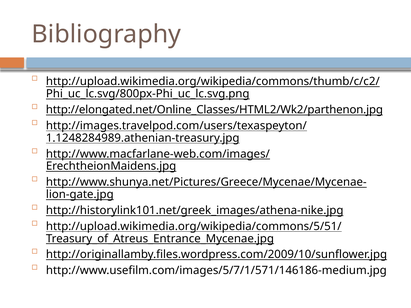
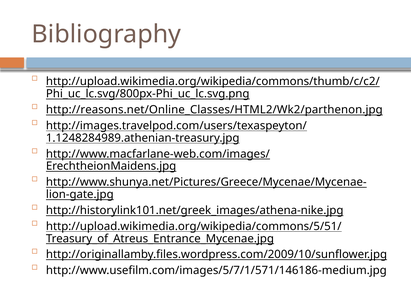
http://elongated.net/Online_Classes/HTML2/Wk2/parthenon.jpg: http://elongated.net/Online_Classes/HTML2/Wk2/parthenon.jpg -> http://reasons.net/Online_Classes/HTML2/Wk2/parthenon.jpg (214, 110)
